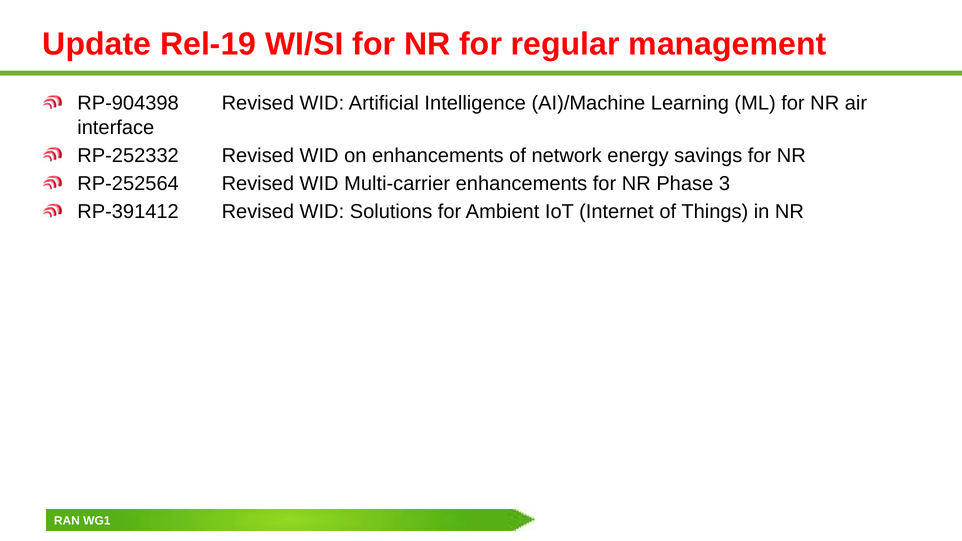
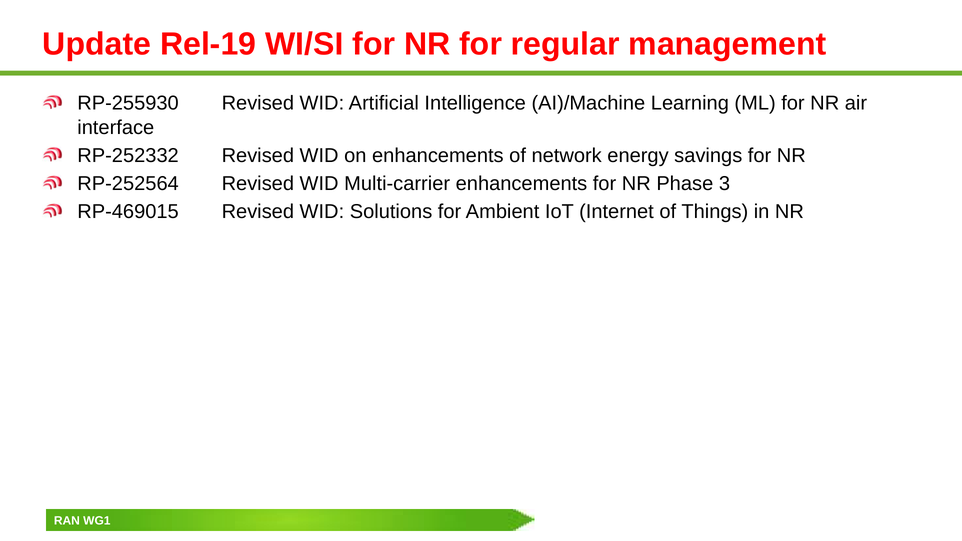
RP-904398: RP-904398 -> RP-255930 (128, 103)
RP-391412: RP-391412 -> RP-469015 (128, 212)
